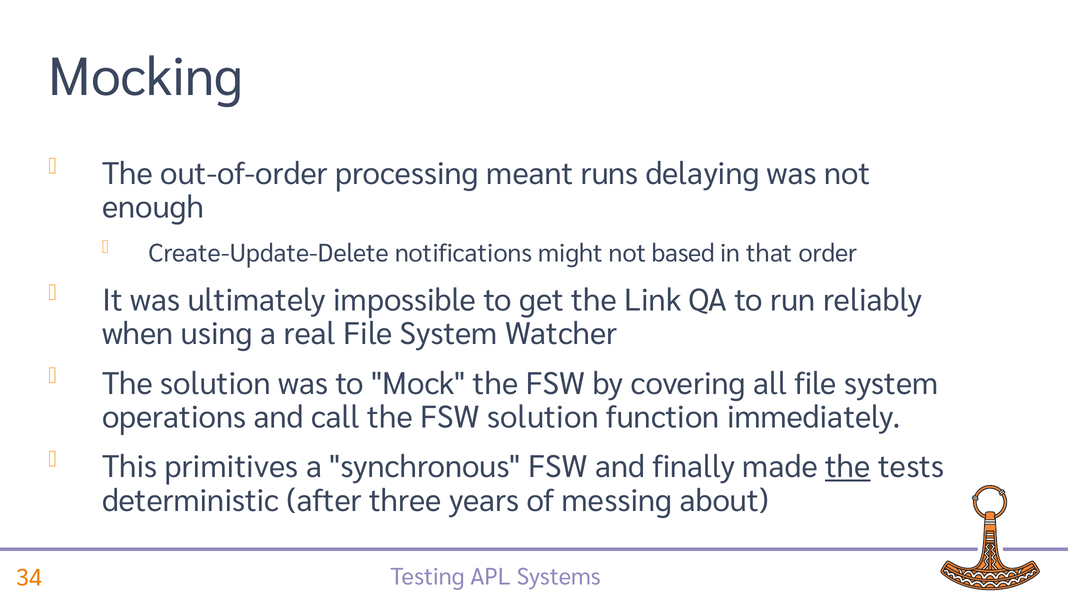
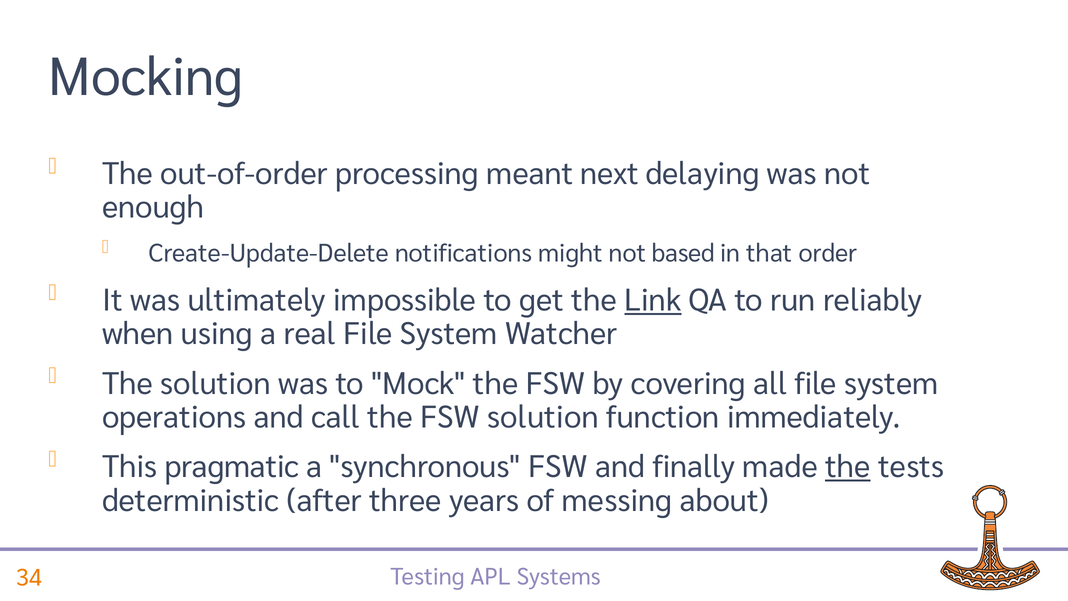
runs: runs -> next (610, 174)
Link underline: none -> present (653, 300)
primitives: primitives -> pragmatic (232, 467)
